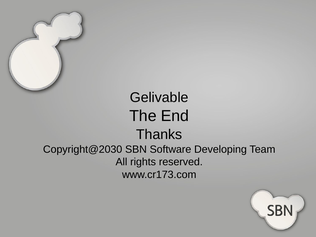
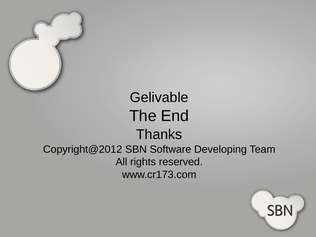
Copyright@2030: Copyright@2030 -> Copyright@2012 (83, 149)
